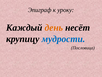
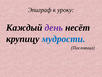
день colour: orange -> purple (54, 27)
